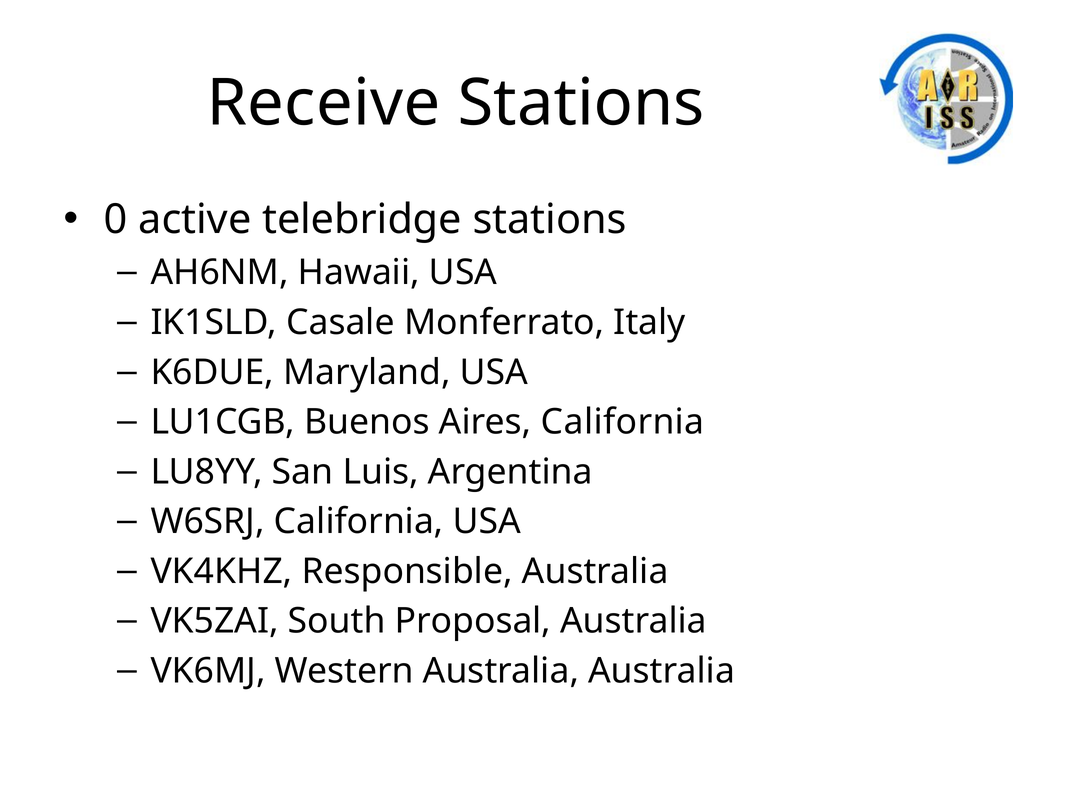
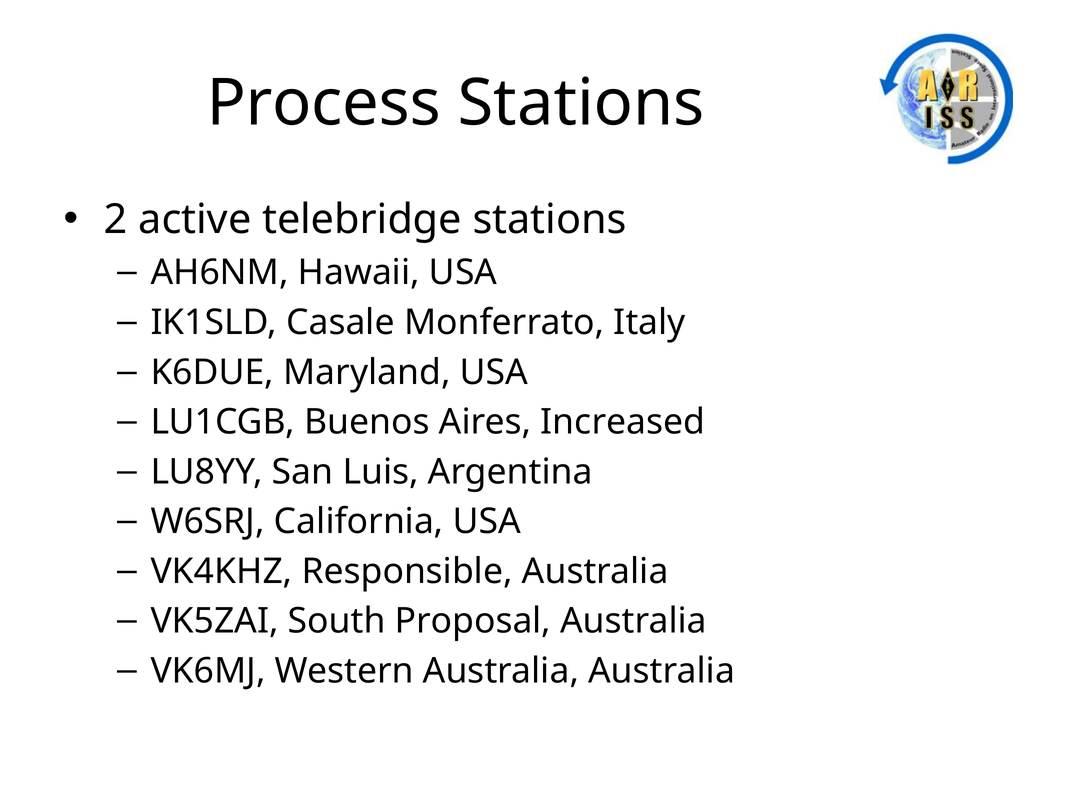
Receive: Receive -> Process (324, 103)
0: 0 -> 2 (116, 220)
Aires California: California -> Increased (623, 422)
